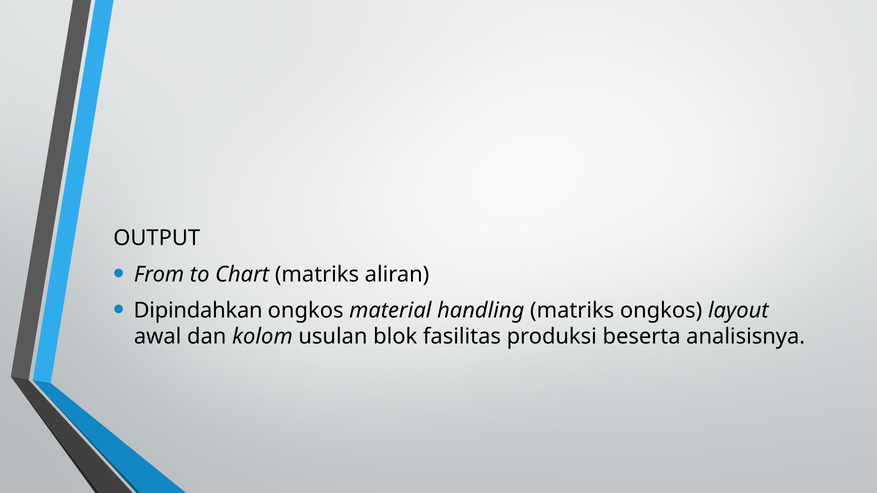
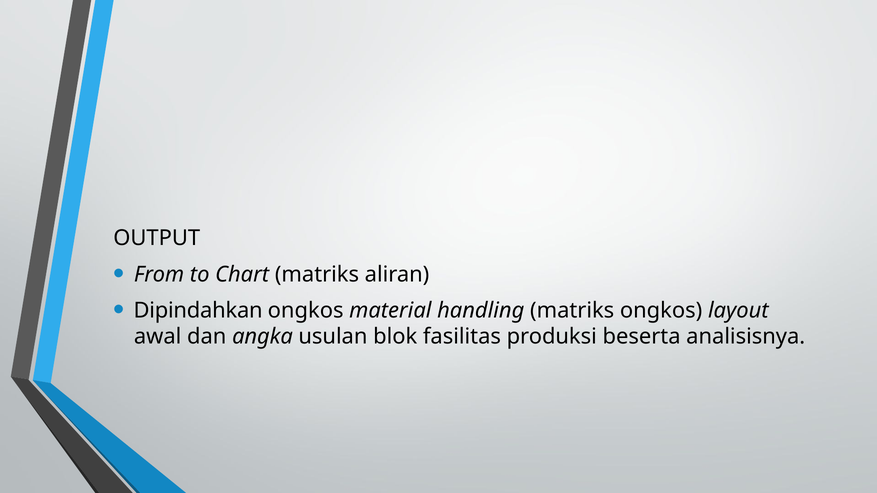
kolom: kolom -> angka (262, 337)
